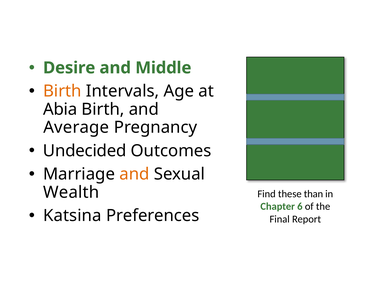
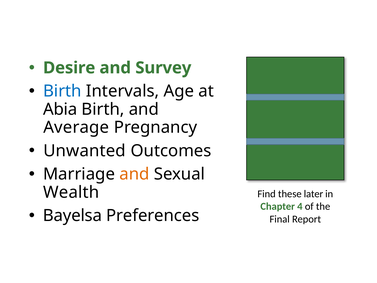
Middle: Middle -> Survey (163, 68)
Birth colour: orange -> blue (62, 91)
Undecided: Undecided -> Unwanted (85, 151)
than: than -> later (313, 194)
6: 6 -> 4 (300, 206)
Katsina: Katsina -> Bayelsa (72, 215)
